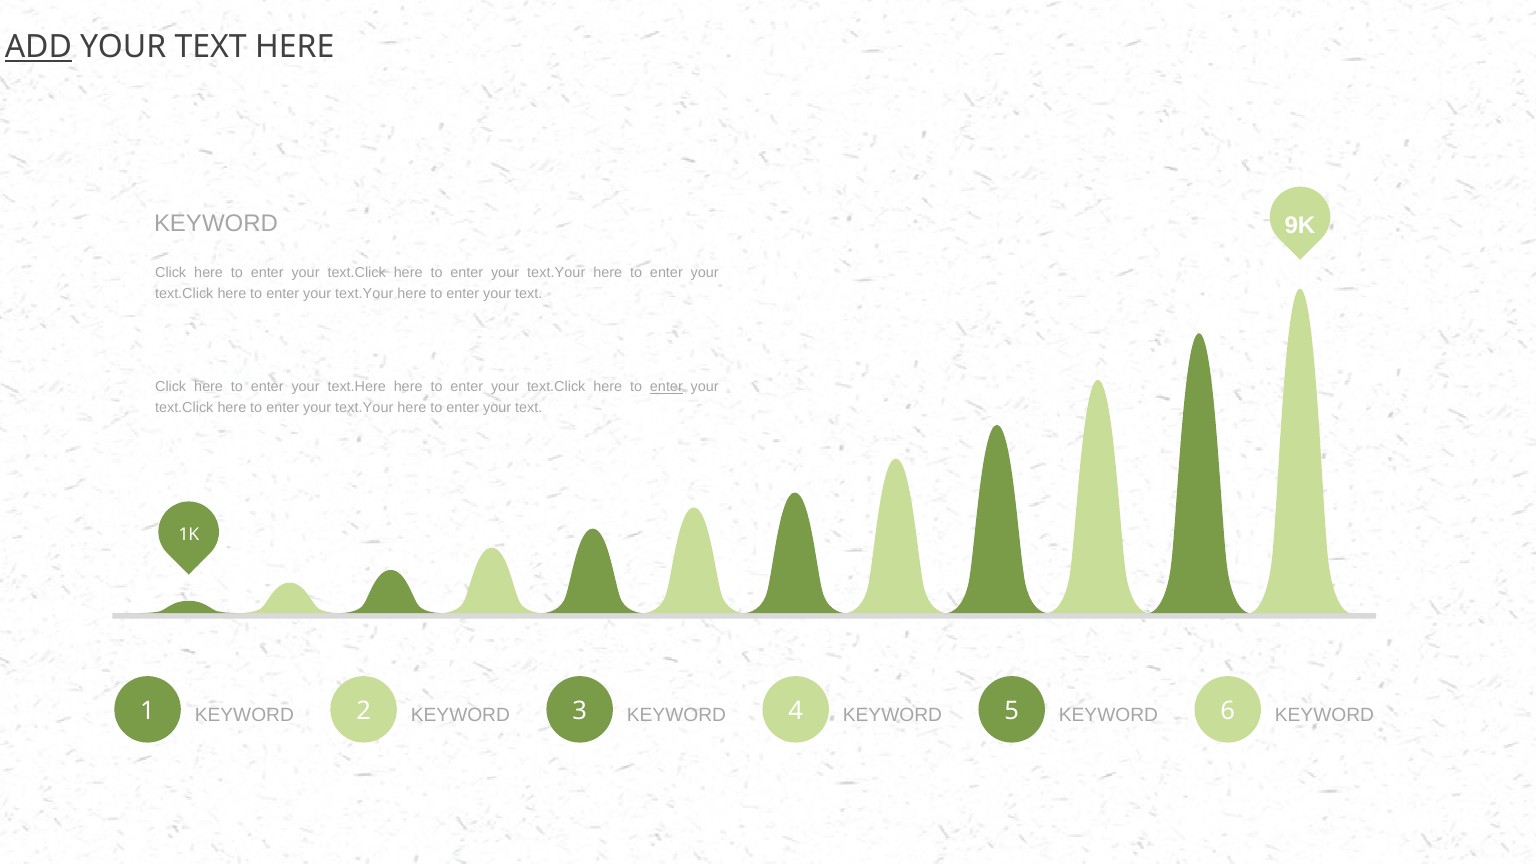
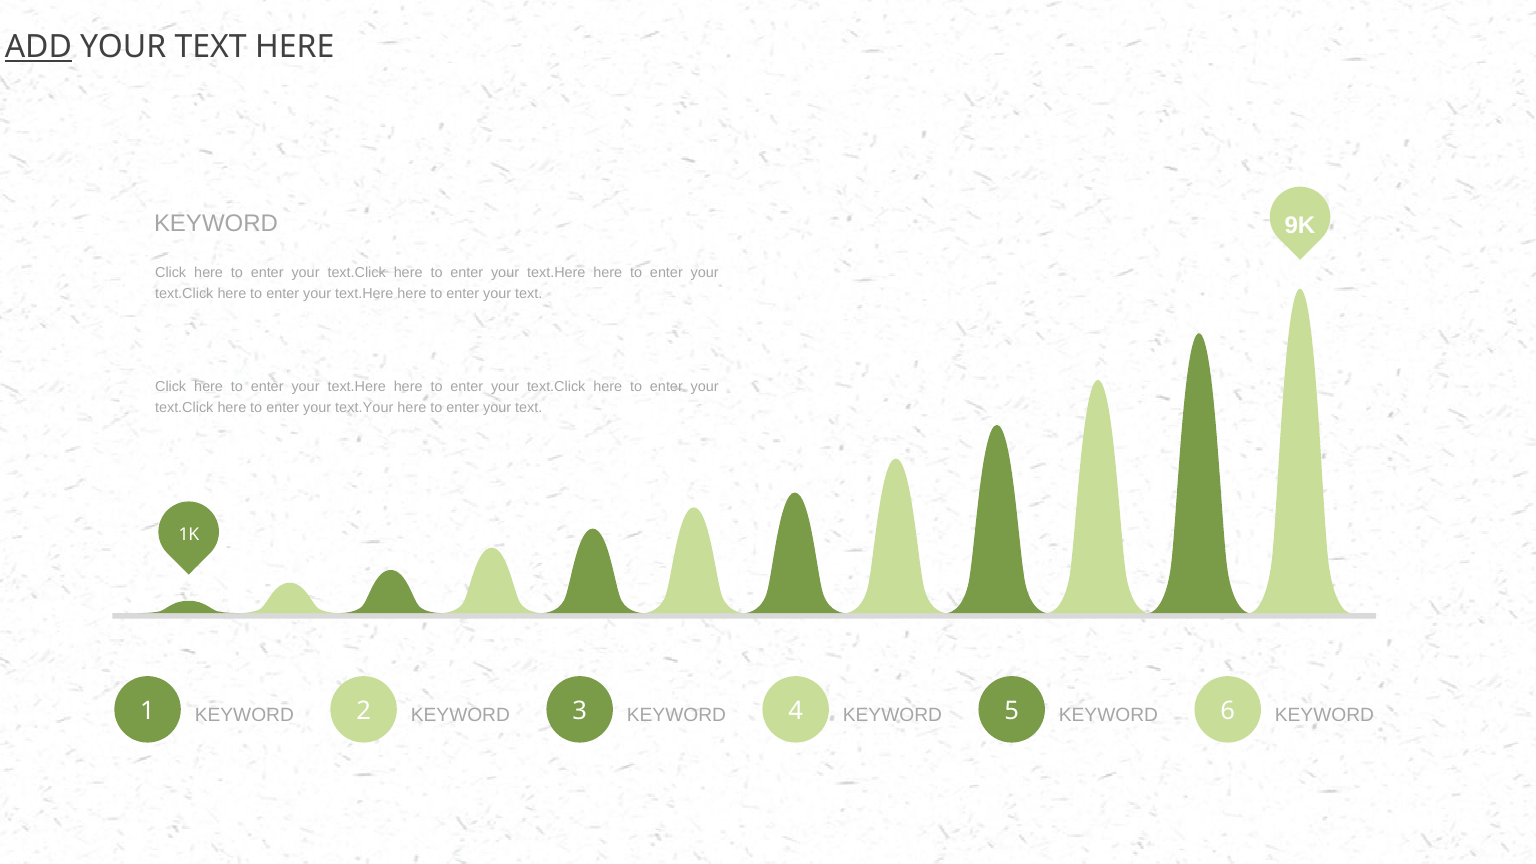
text.Your: text.Your -> text.Here (556, 273)
text.Your: text.Your -> text.Here (364, 294)
enter underline: present -> none (666, 387)
